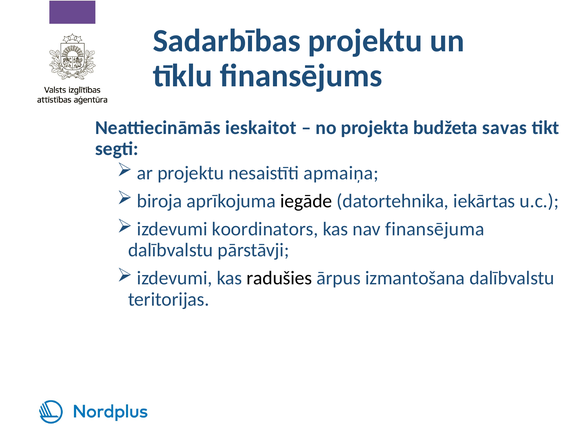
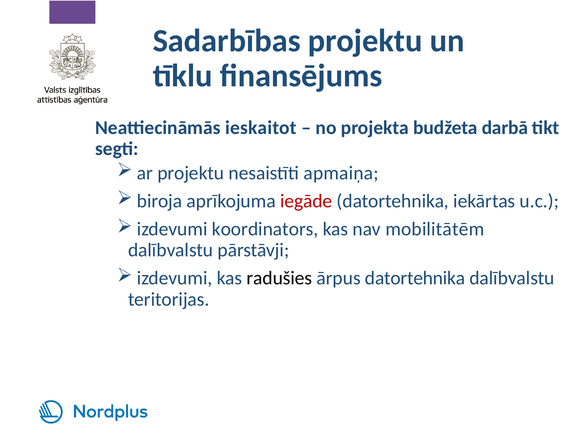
savas: savas -> darbā (505, 128)
iegāde colour: black -> red (306, 201)
finansējuma: finansējuma -> mobilitātēm (435, 229)
ārpus izmantošana: izmantošana -> datortehnika (415, 278)
